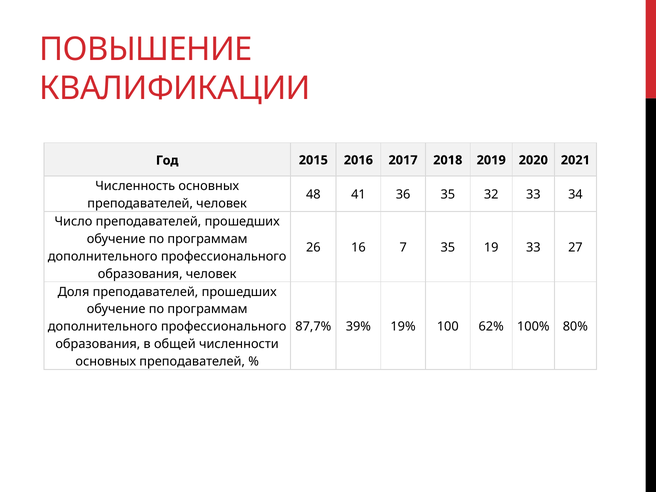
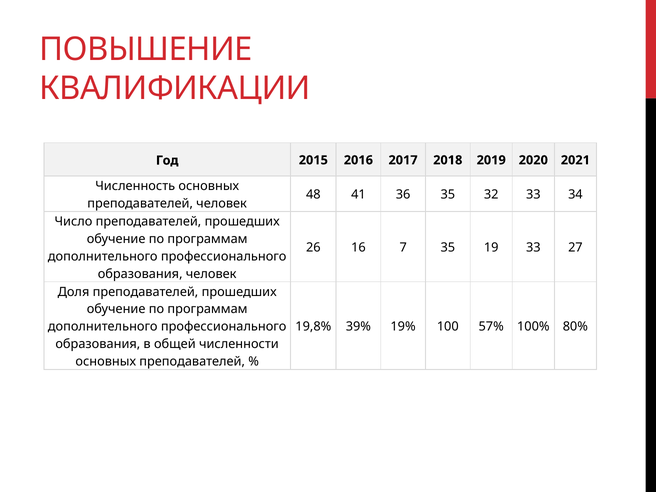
87,7%: 87,7% -> 19,8% (313, 326)
62%: 62% -> 57% (491, 326)
